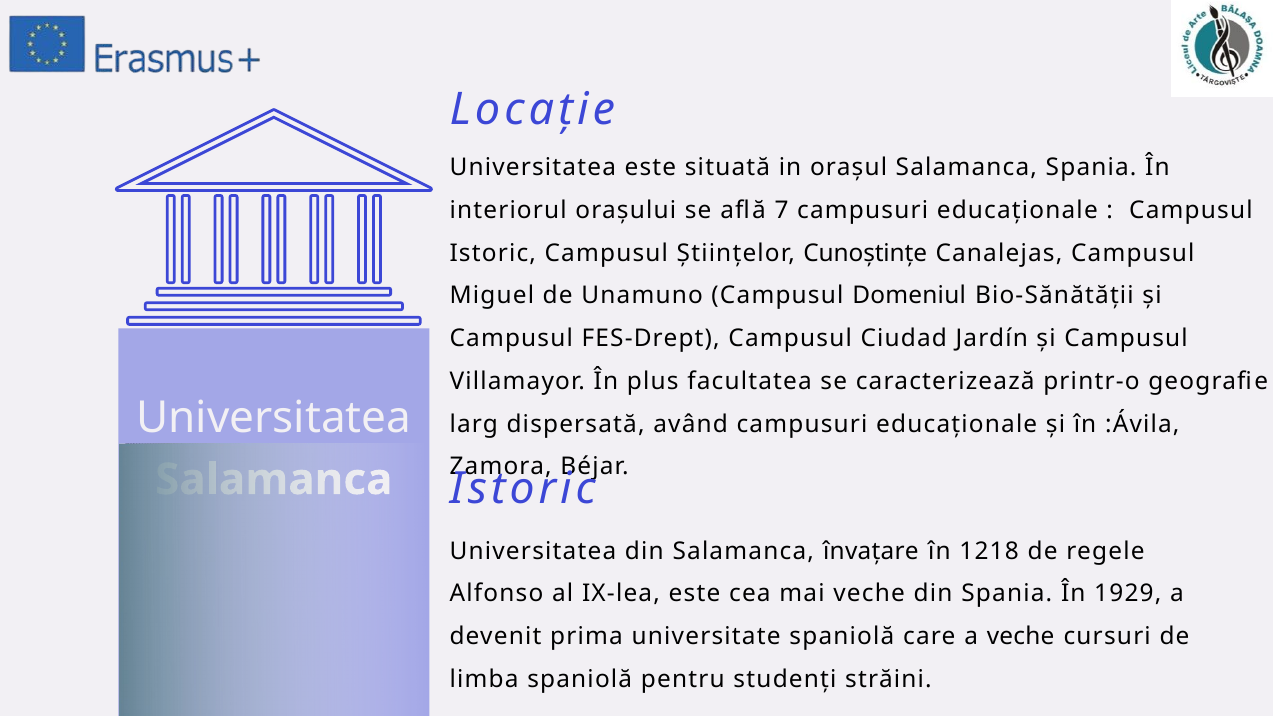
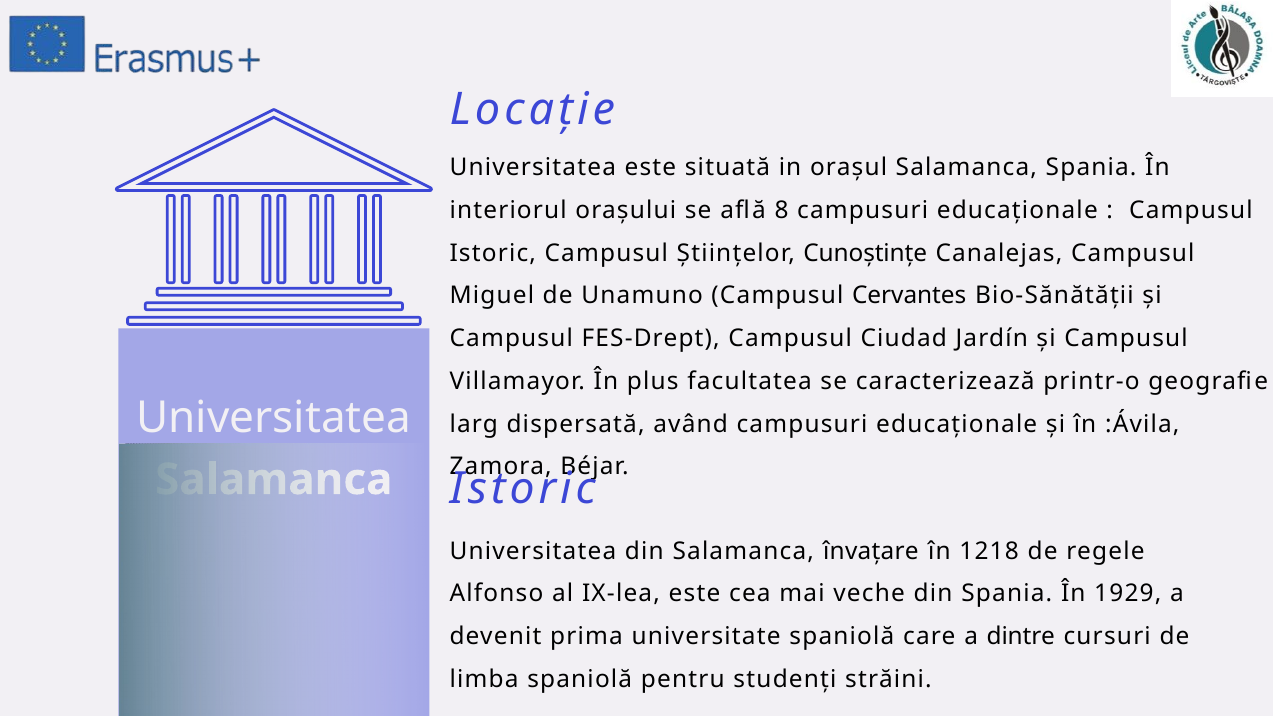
7: 7 -> 8 (782, 210)
Domeniul: Domeniul -> Cervantes (909, 296)
a veche: veche -> dintre (1021, 637)
